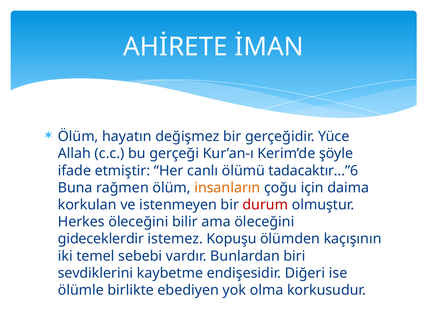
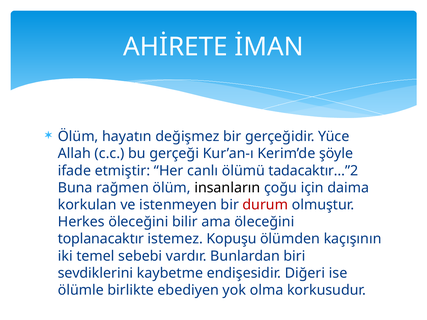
tadacaktır…”6: tadacaktır…”6 -> tadacaktır…”2 (313, 171)
insanların colour: orange -> black (227, 188)
gideceklerdir: gideceklerdir -> toplanacaktır (101, 239)
